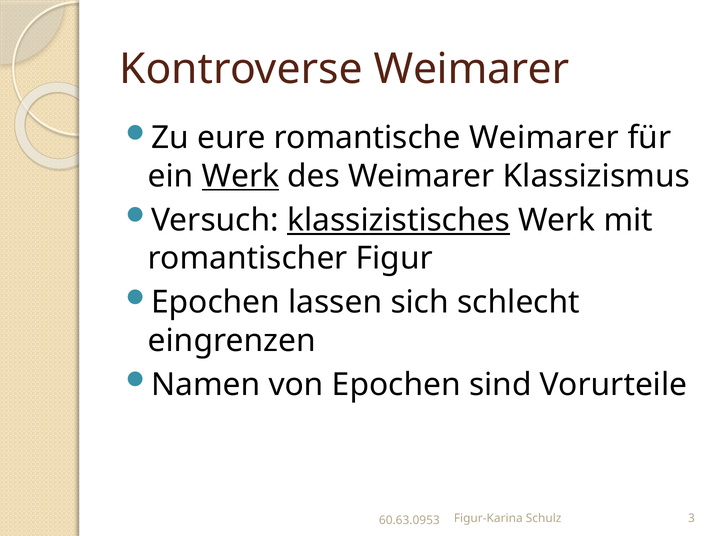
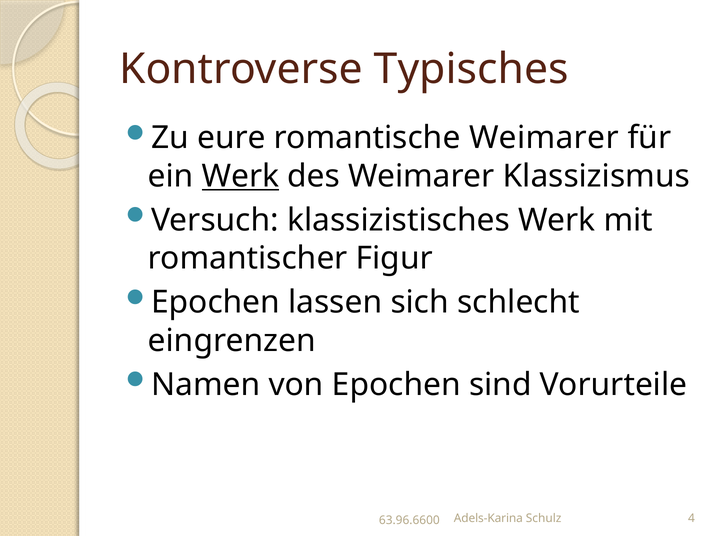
Kontroverse Weimarer: Weimarer -> Typisches (471, 69)
klassizistisches underline: present -> none (399, 220)
Figur-Karina: Figur-Karina -> Adels-Karina (488, 518)
3: 3 -> 4 (691, 518)
60.63.0953: 60.63.0953 -> 63.96.6600 (409, 520)
